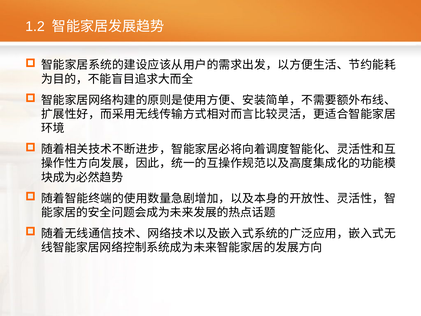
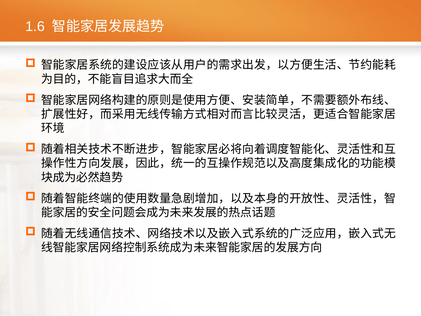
1.2: 1.2 -> 1.6 (35, 27)
